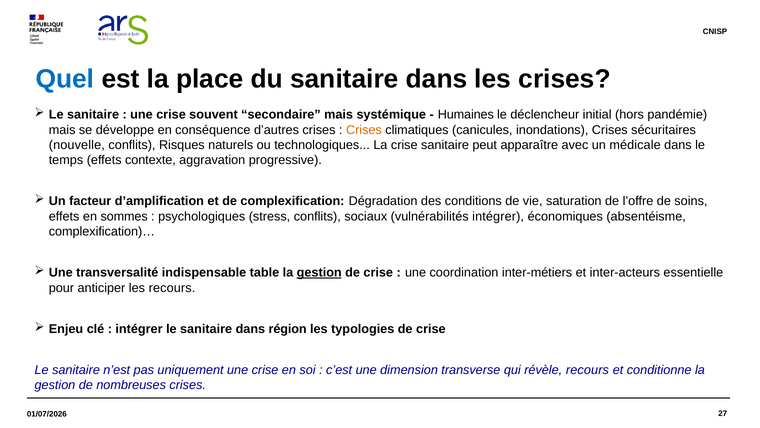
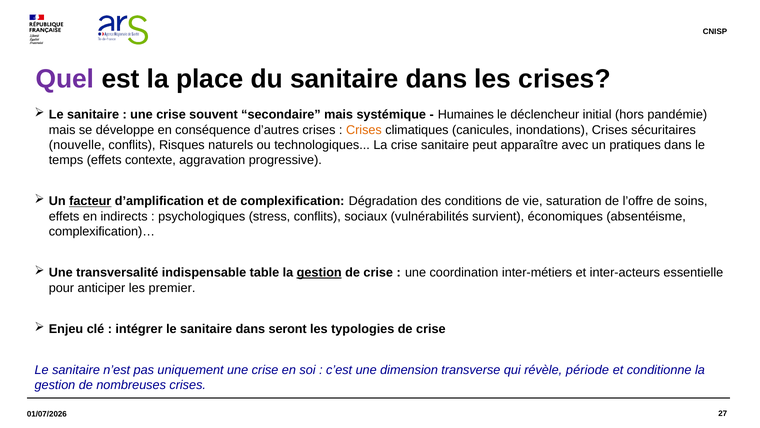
Quel colour: blue -> purple (65, 79)
médicale: médicale -> pratiques (635, 145)
facteur underline: none -> present (90, 201)
sommes: sommes -> indirects (124, 216)
vulnérabilités intégrer: intégrer -> survient (498, 216)
les recours: recours -> premier (172, 288)
région: région -> seront (288, 328)
révèle recours: recours -> période (587, 369)
